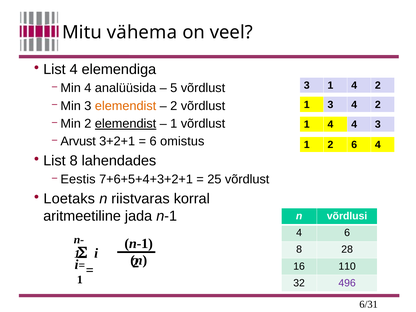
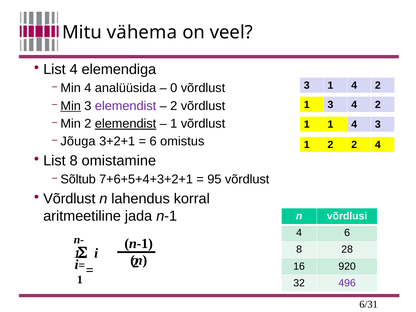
5: 5 -> 0 (174, 88)
Min underline: none -> present (71, 106)
elemendist colour: orange -> purple (126, 106)
4: 4 -> 1 (330, 124)
Arvust: Arvust -> Jõuga (78, 141)
2 6: 6 -> 2 (354, 145)
lahendades: lahendades -> omistamine (119, 161)
Eestis: Eestis -> Sõltub (78, 179)
25: 25 -> 95 (214, 179)
Loetaks: Loetaks -> Võrdlust (69, 199)
riistvaras: riistvaras -> lahendus (141, 199)
110: 110 -> 920 (347, 266)
